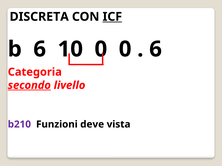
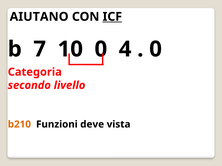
DISCRETA: DISCRETA -> AIUTANO (39, 17)
b 6: 6 -> 7 (40, 49)
0: 0 -> 4 (125, 49)
6: 6 -> 0 (156, 49)
secondo underline: present -> none (29, 86)
b210 colour: purple -> orange (19, 125)
